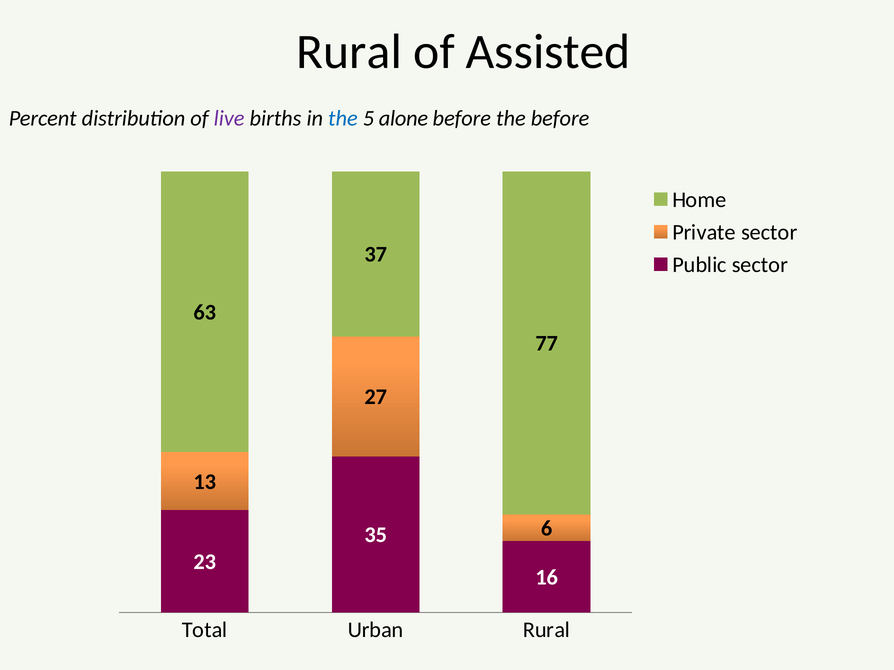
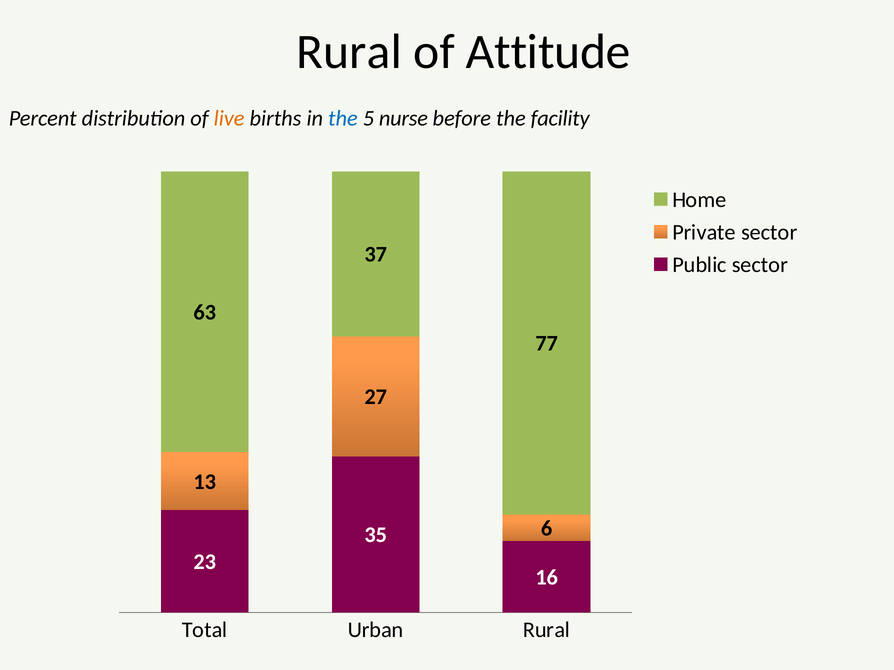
Assisted: Assisted -> Attitude (548, 52)
live colour: purple -> orange (229, 118)
alone: alone -> nurse (403, 118)
the before: before -> facility (560, 118)
